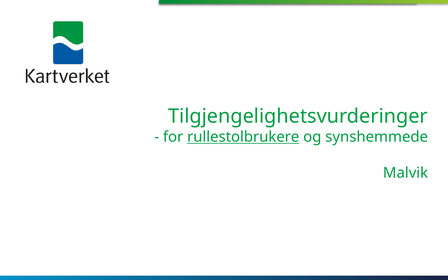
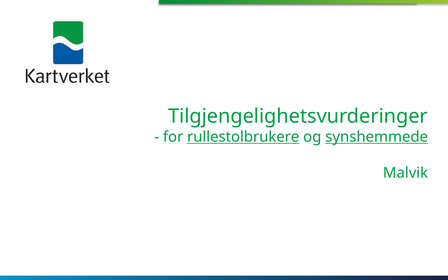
synshemmede underline: none -> present (377, 137)
